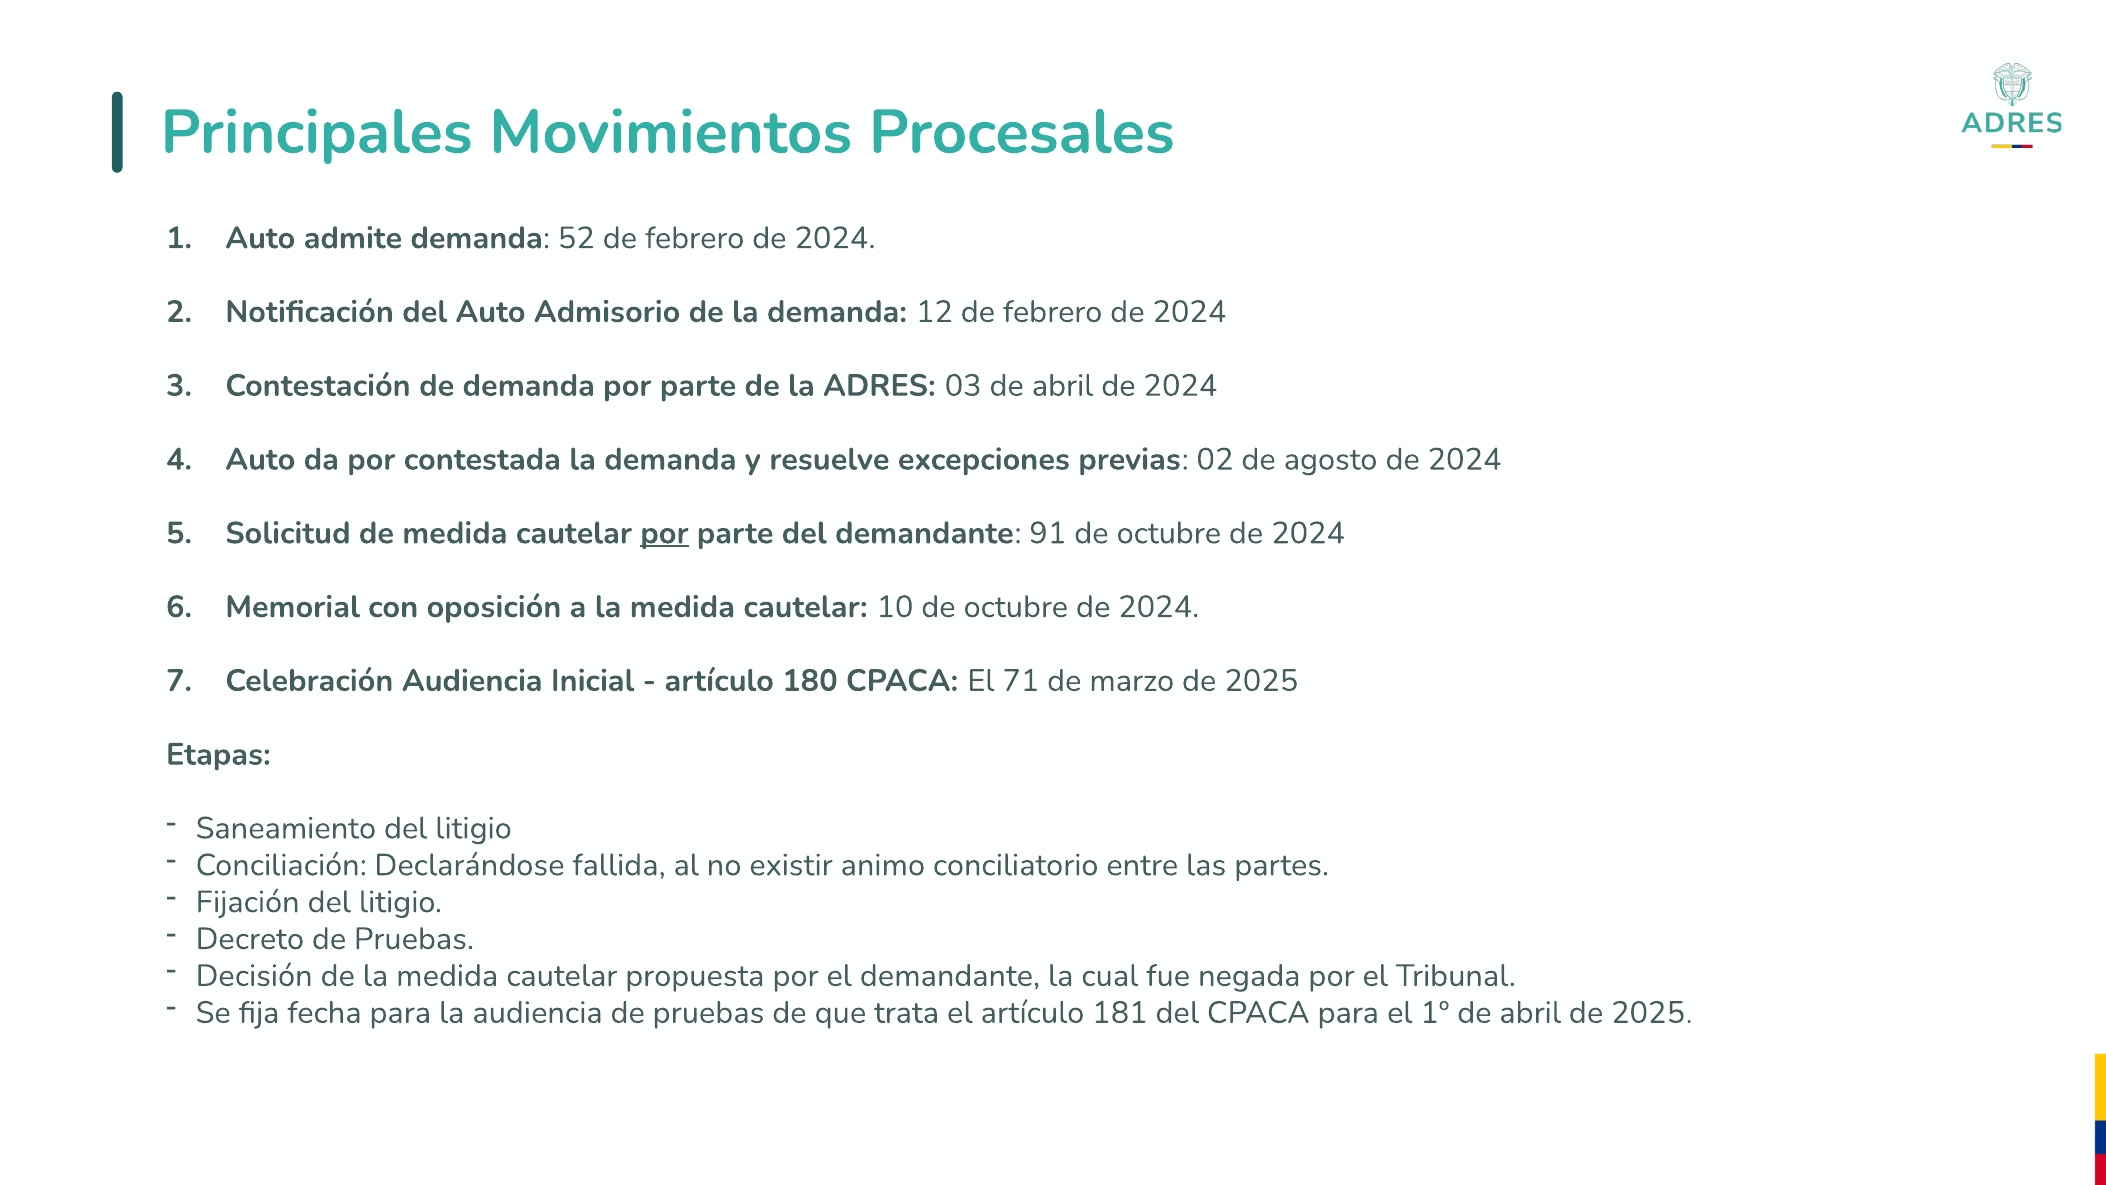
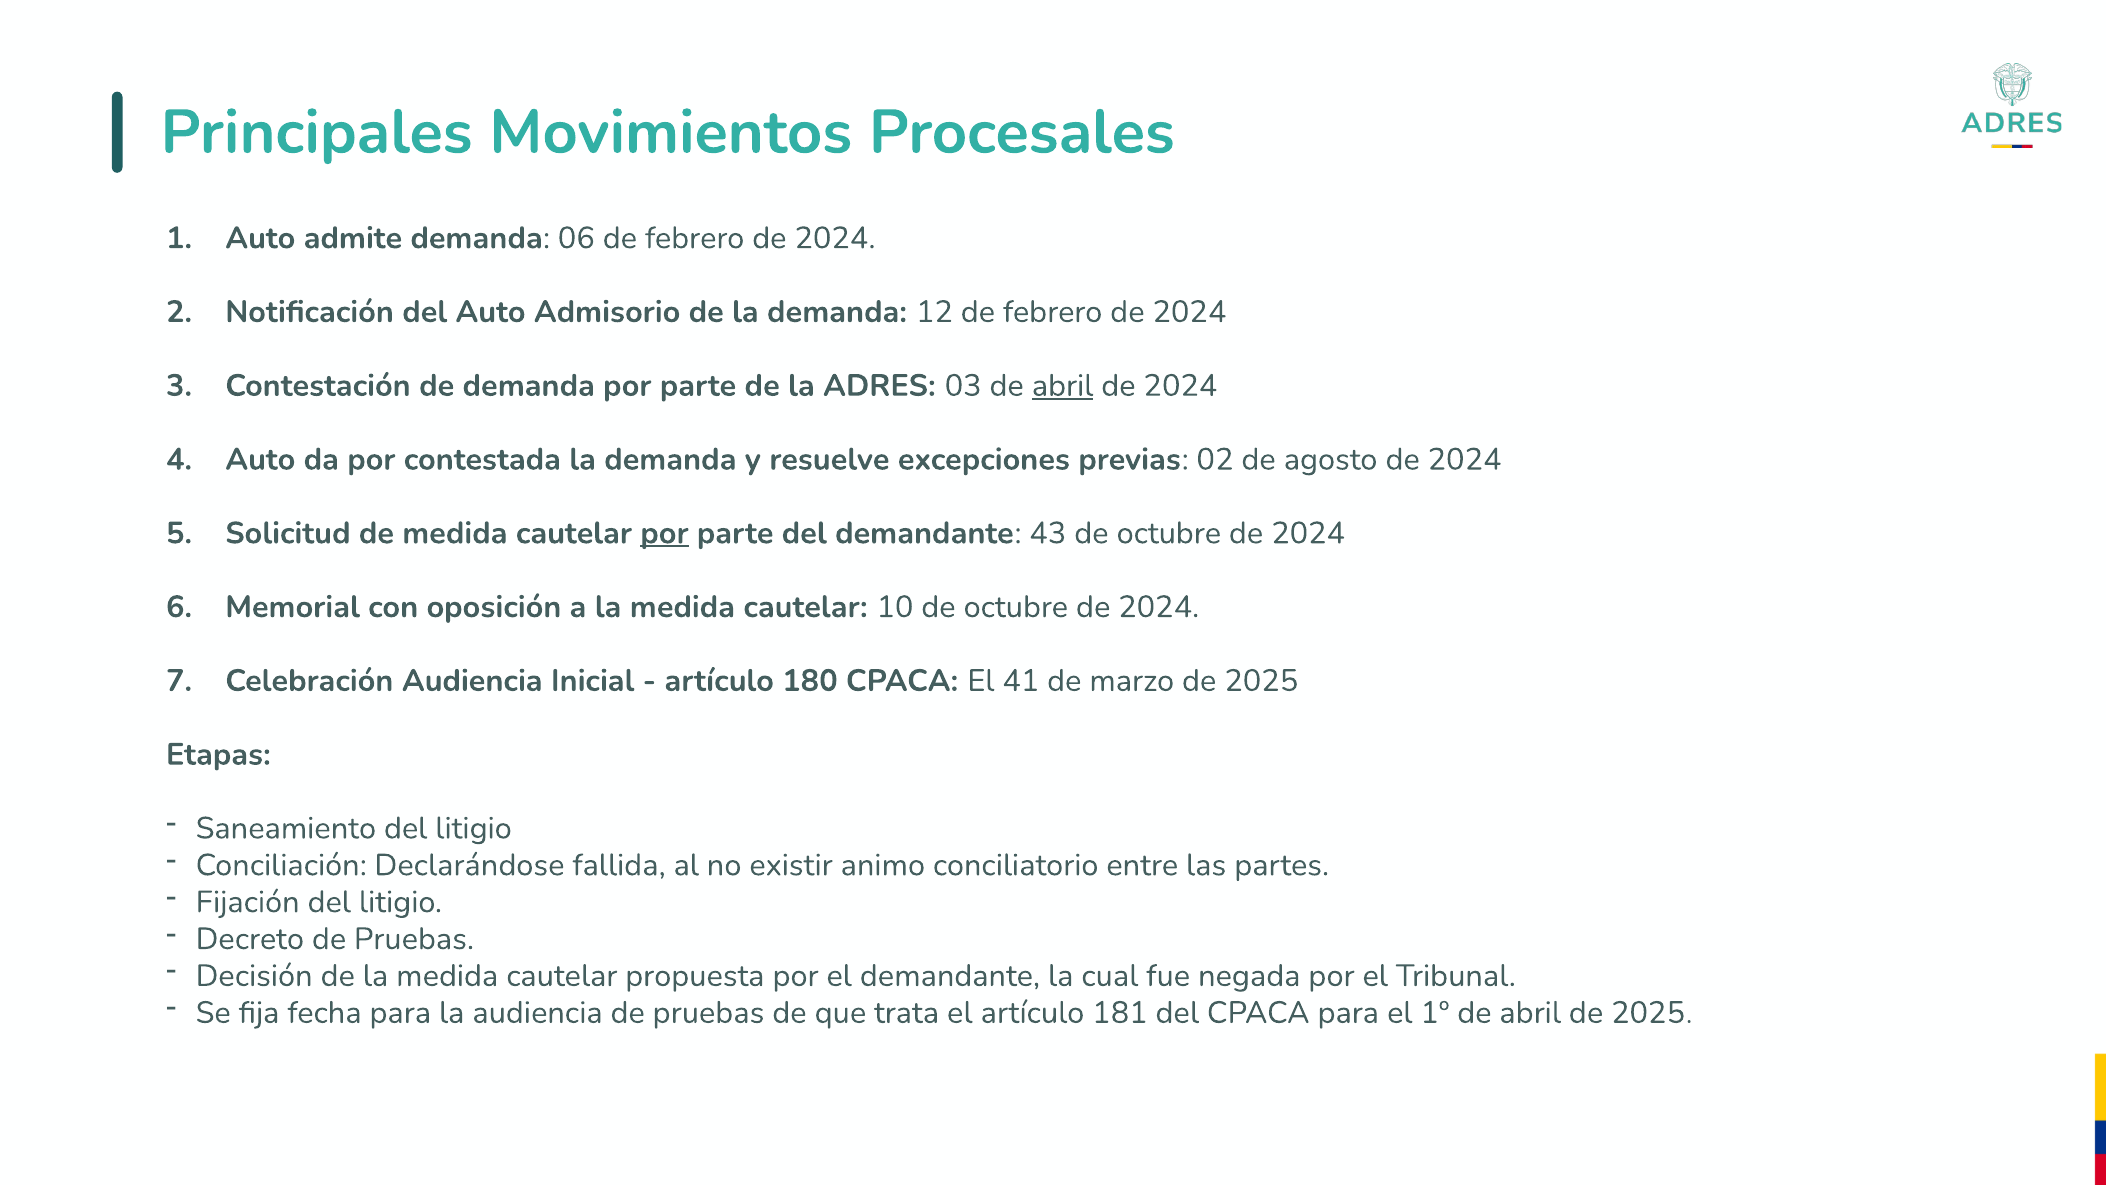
52: 52 -> 06 (576, 238)
abril underline: none -> present (1063, 385)
91: 91 -> 43 (1048, 533)
71: 71 -> 41 (1021, 680)
